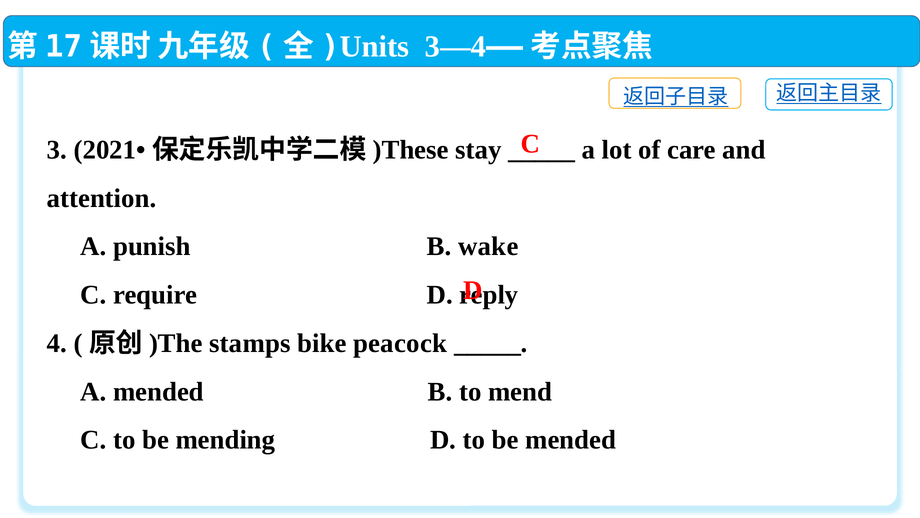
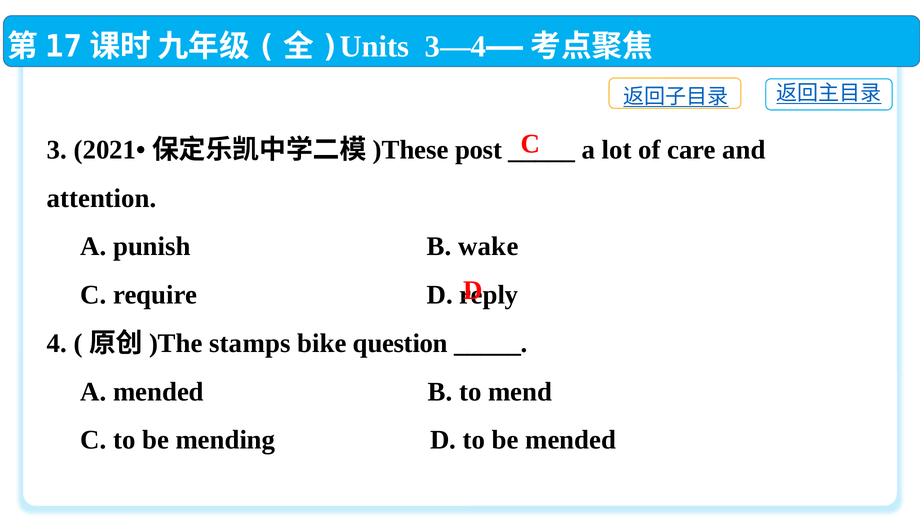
stay: stay -> post (479, 150)
peacock: peacock -> question (400, 343)
